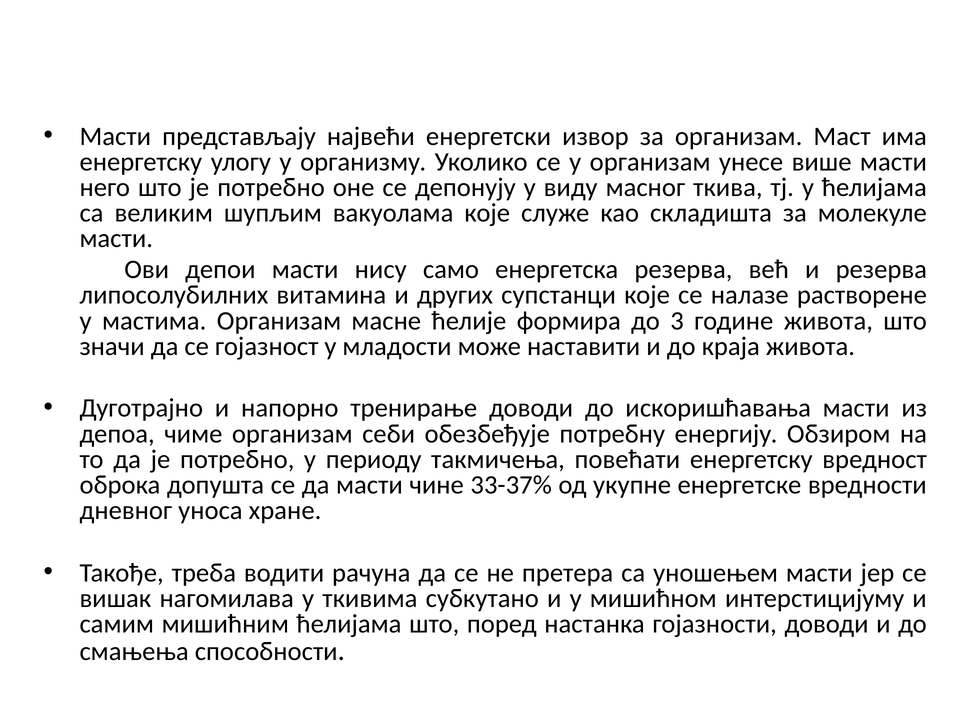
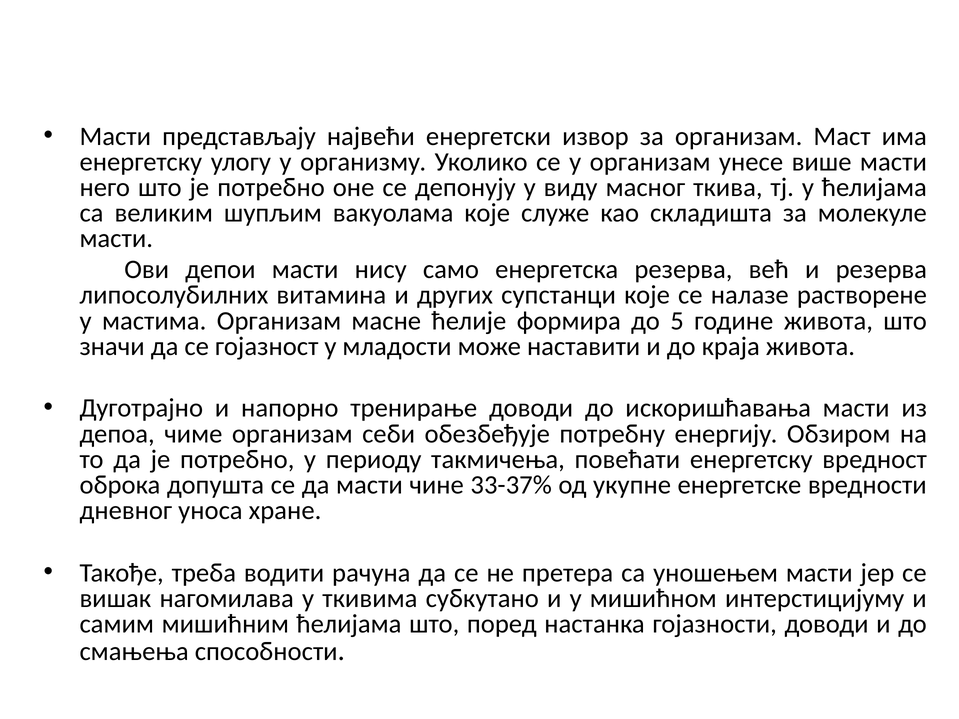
3: 3 -> 5 (677, 321)
